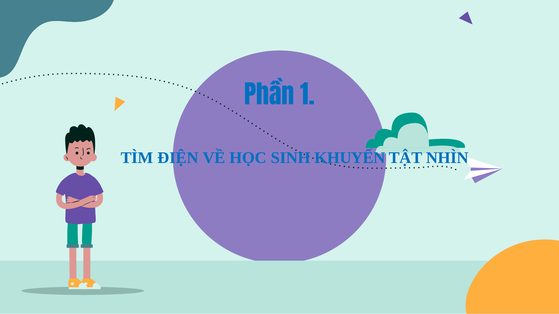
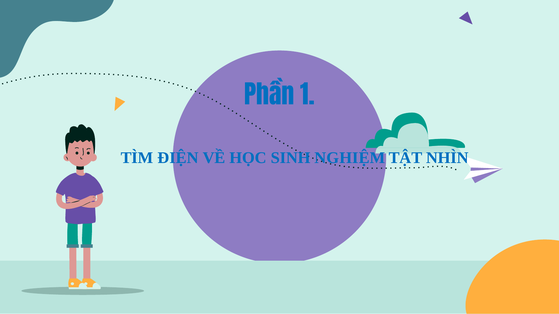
KHUYẾN: KHUYẾN -> NGHIỆM (350, 158)
